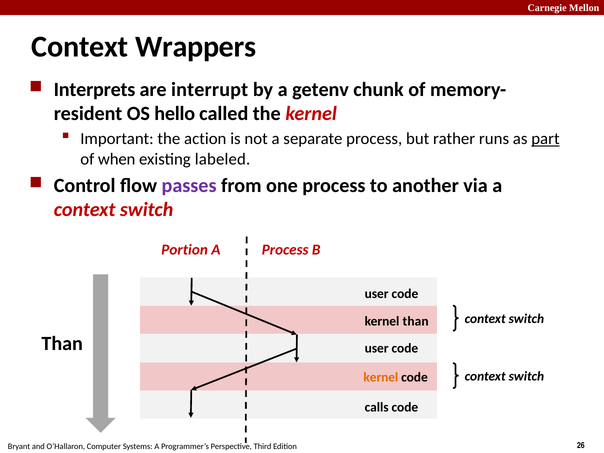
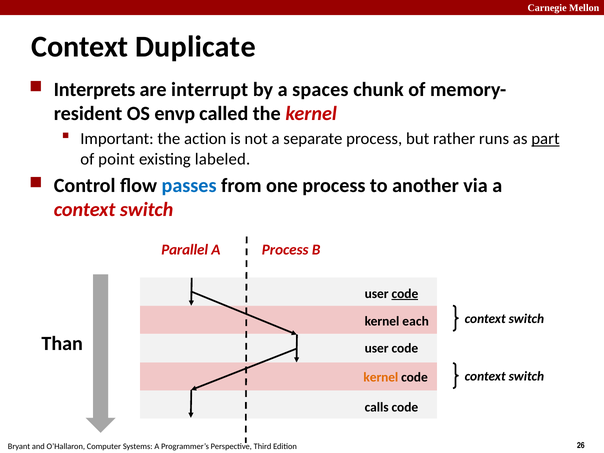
Wrappers: Wrappers -> Duplicate (195, 47)
getenv: getenv -> spaces (320, 89)
hello: hello -> envp (175, 114)
when: when -> point (117, 159)
passes colour: purple -> blue (189, 185)
Portion: Portion -> Parallel (185, 250)
code underline: none -> present (405, 294)
kernel than: than -> each (416, 321)
